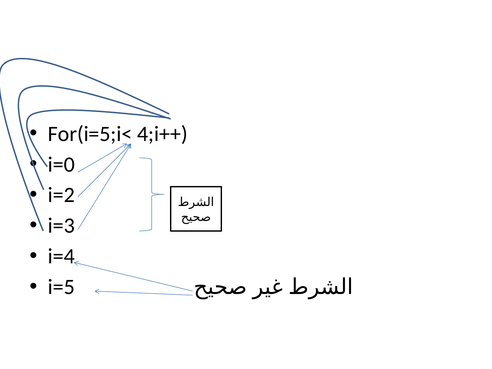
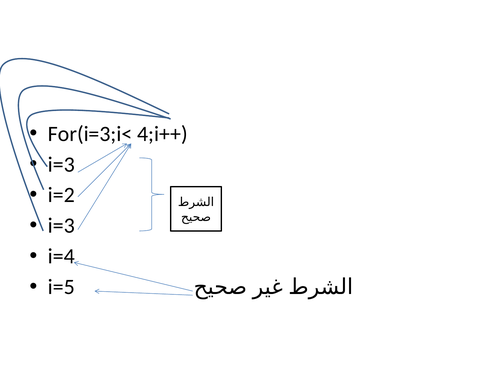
For(i=5;i<: For(i=5;i< -> For(i=3;i< (90, 134)
i=0: i=0 -> i=3 (61, 164)
